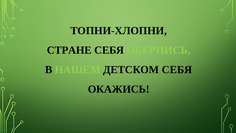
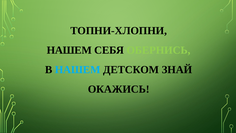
СТРАНЕ: СТРАНЕ -> НАШЕМ (69, 50)
НАШЕМ colour: light green -> light blue (78, 70)
ДЕТСКОМ СЕБЯ: СЕБЯ -> ЗНАЙ (177, 70)
